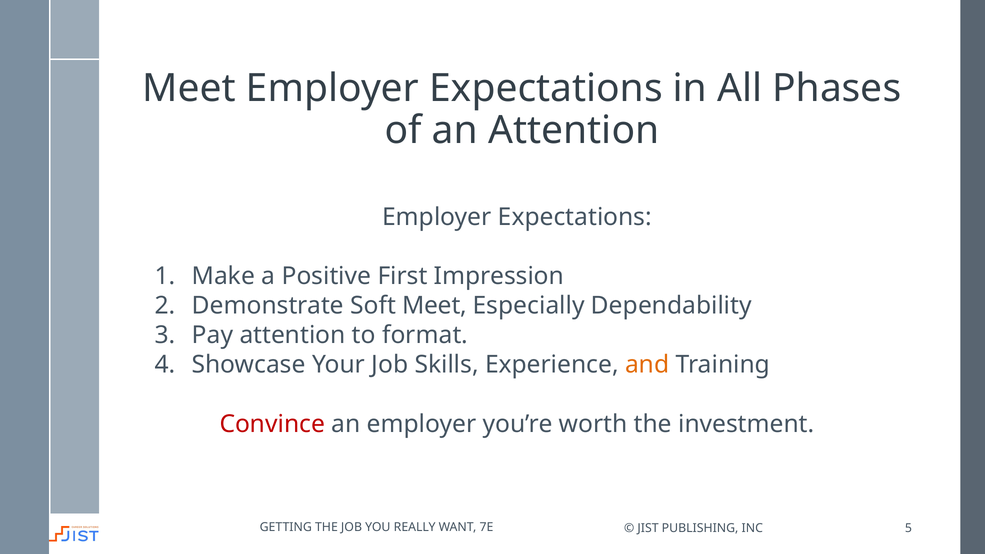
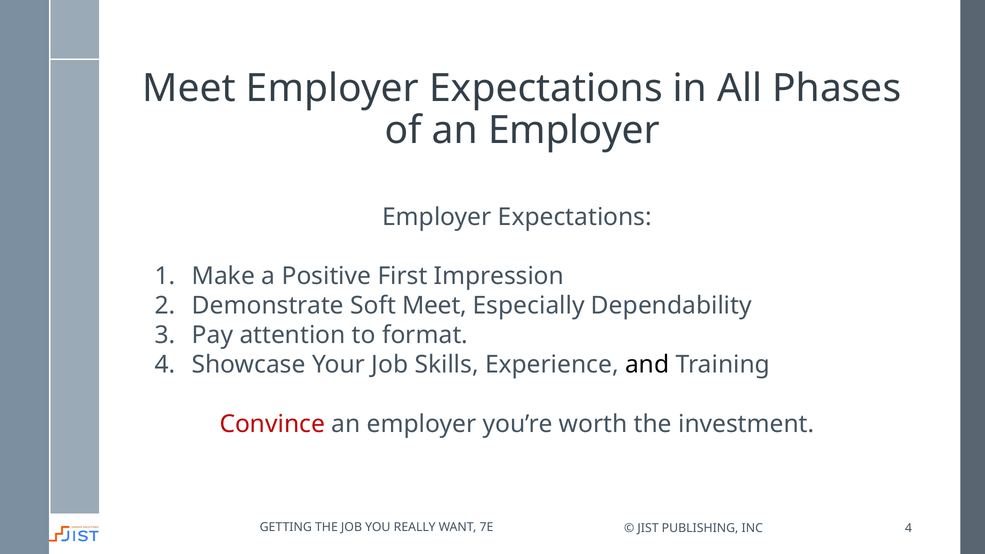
of an Attention: Attention -> Employer (574, 131)
and colour: orange -> black (647, 365)
INC 5: 5 -> 4 (908, 528)
